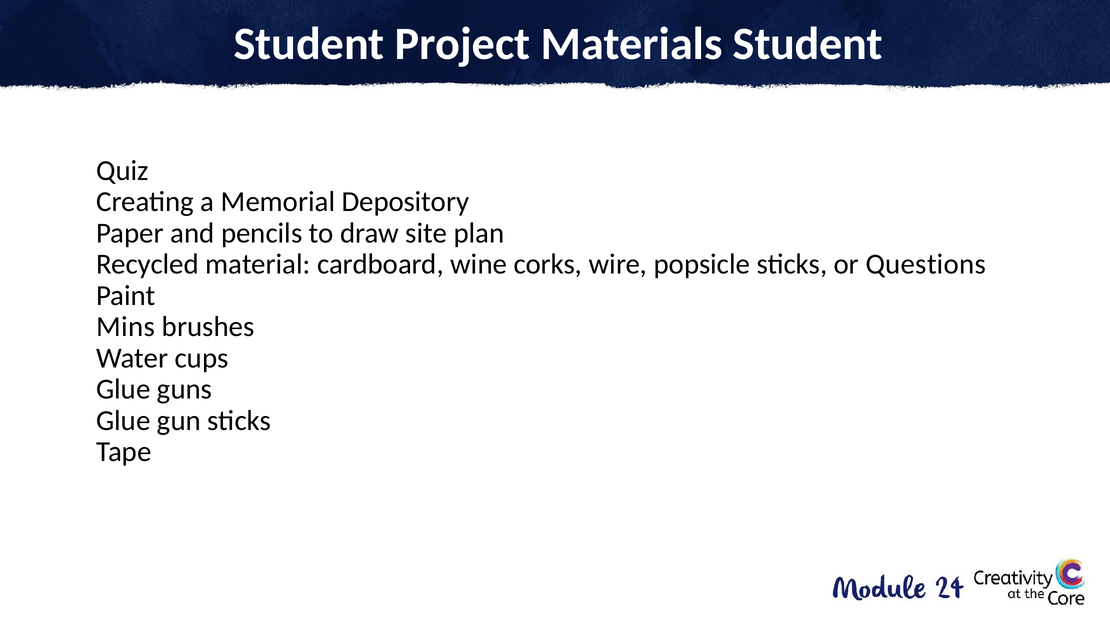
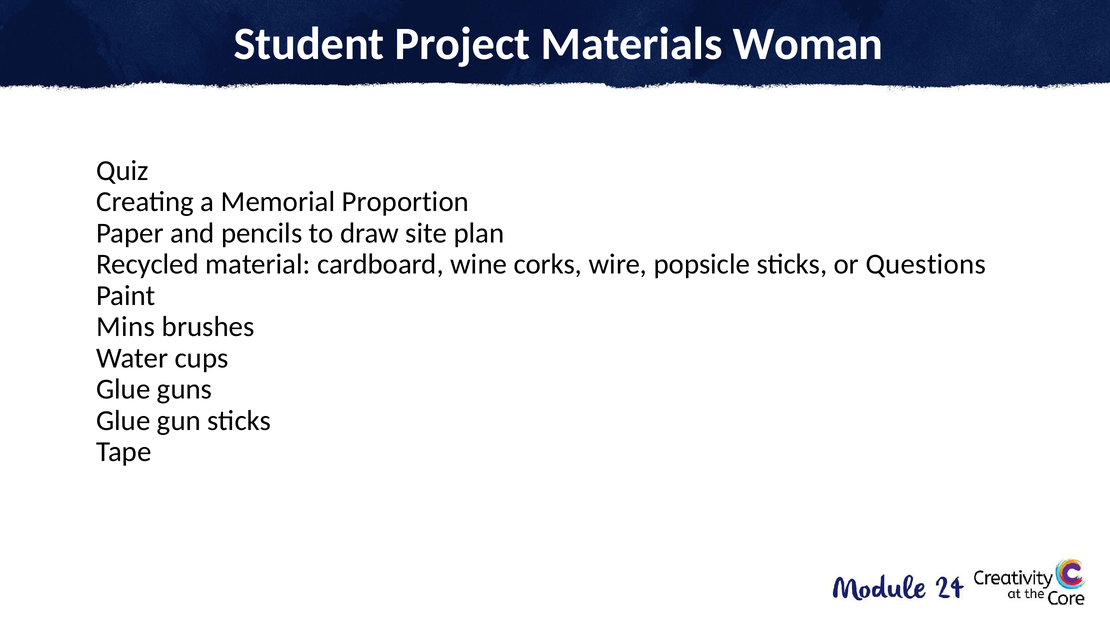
Materials Student: Student -> Woman (808, 44)
Depository: Depository -> Proportion (405, 202)
